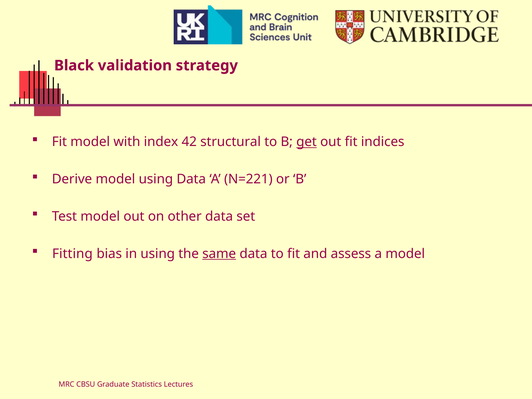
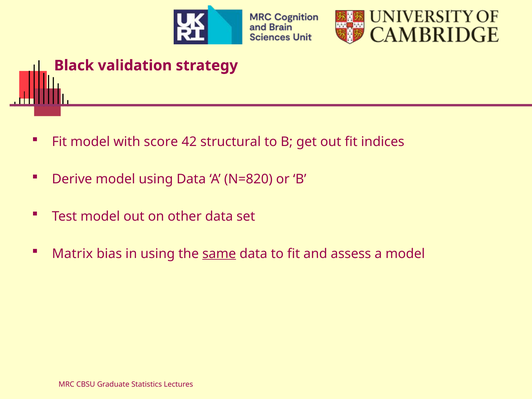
index: index -> score (161, 142)
get underline: present -> none (307, 142)
N=221: N=221 -> N=820 (248, 179)
Fitting: Fitting -> Matrix (72, 254)
